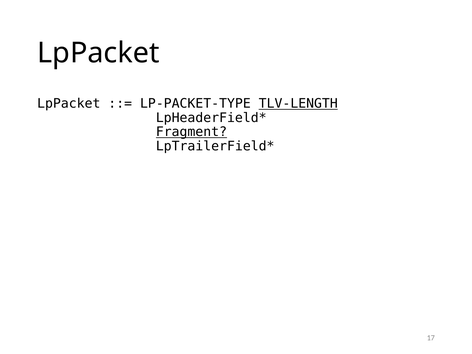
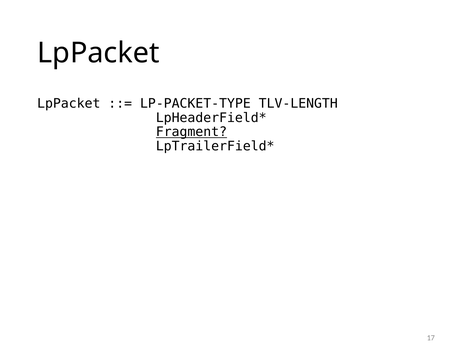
TLV-LENGTH underline: present -> none (298, 104)
